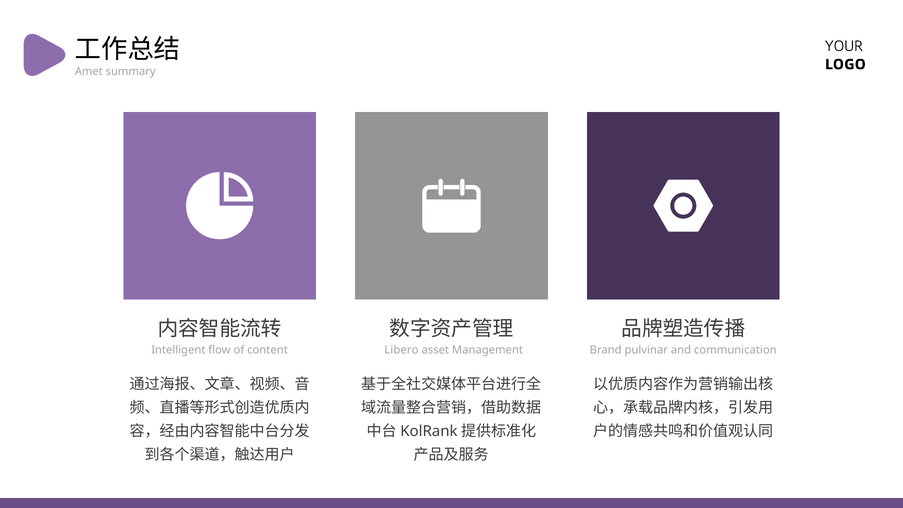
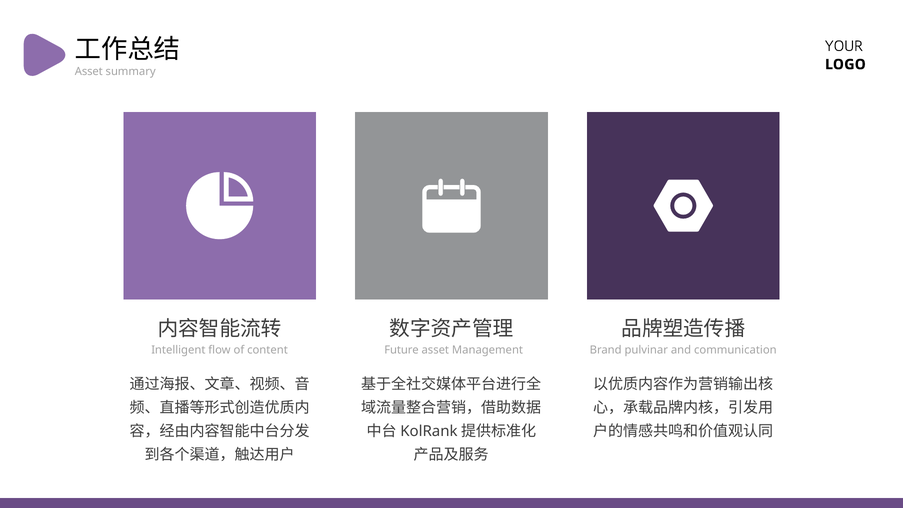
Amet: Amet -> Asset (89, 71)
Libero: Libero -> Future (402, 350)
